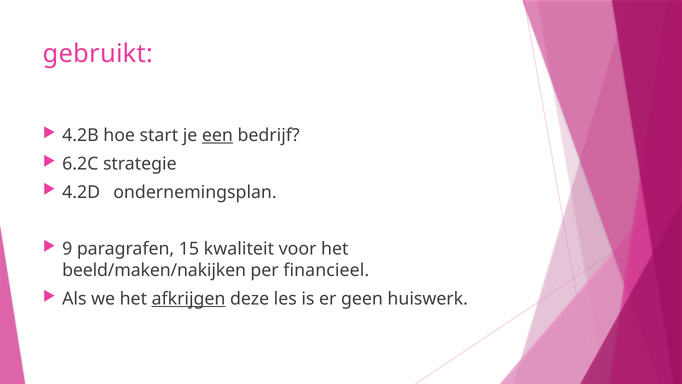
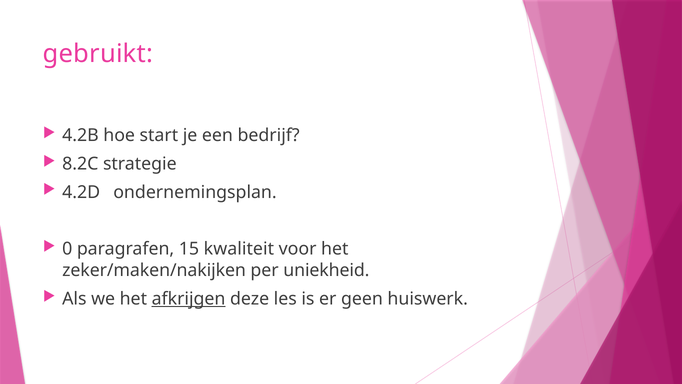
een underline: present -> none (217, 135)
6.2C: 6.2C -> 8.2C (80, 164)
9: 9 -> 0 (67, 249)
beeld/maken/nakijken: beeld/maken/nakijken -> zeker/maken/nakijken (154, 270)
financieel: financieel -> uniekheid (326, 270)
